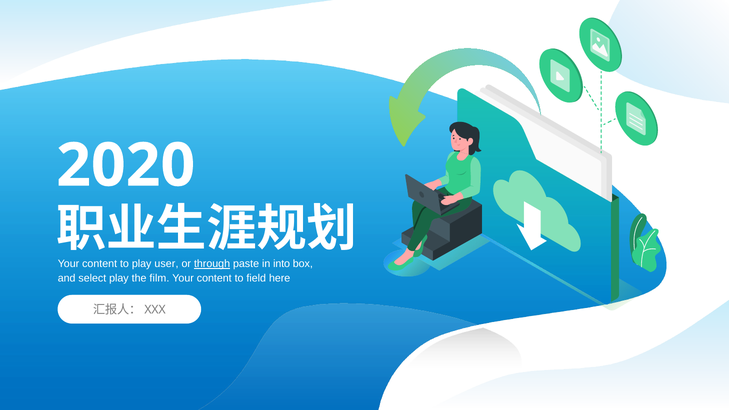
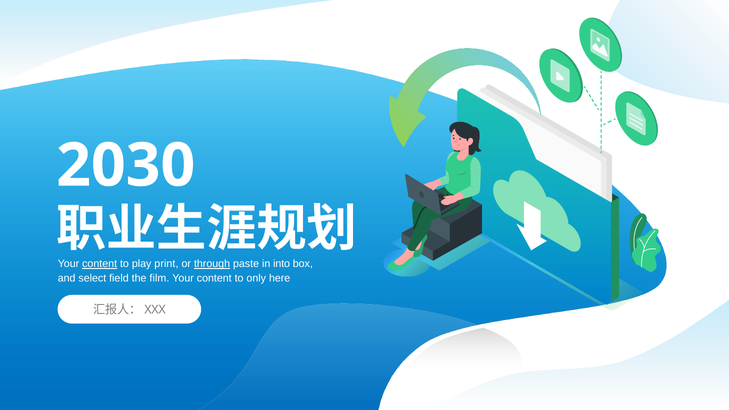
2020: 2020 -> 2030 (126, 166)
content underline: none -> present (100, 264)
user: user -> print (166, 264)
select play: play -> field (119, 278)
field: field -> only (256, 278)
